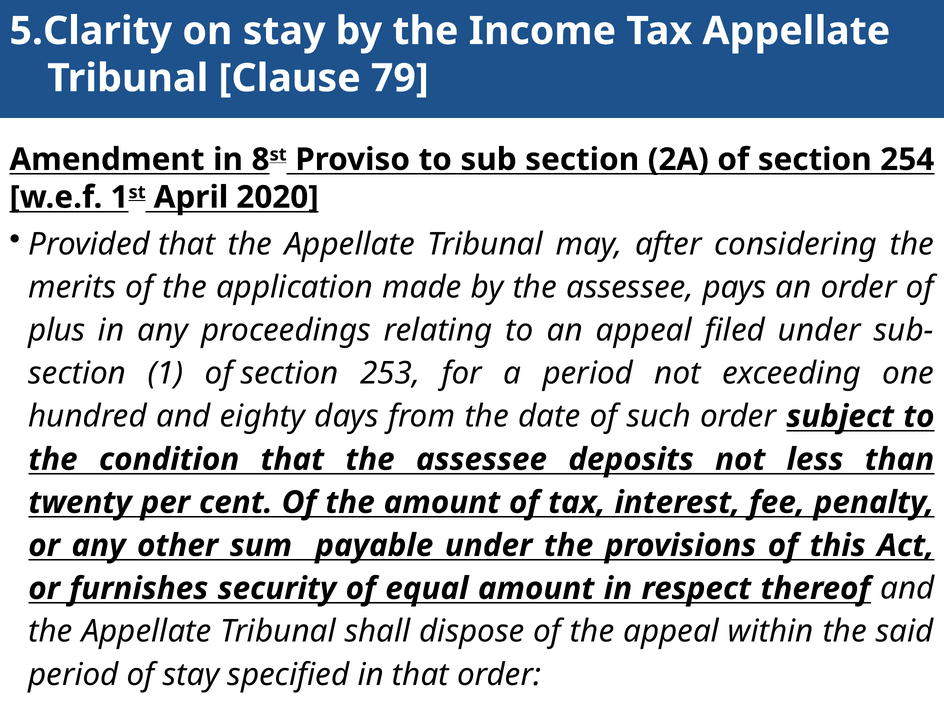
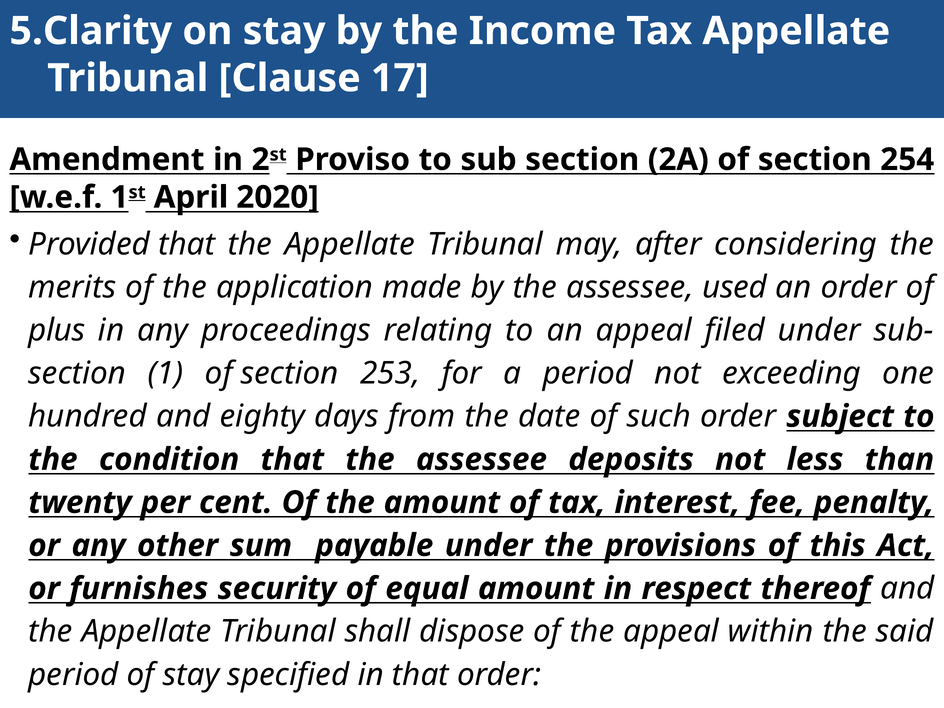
79: 79 -> 17 (400, 78)
8: 8 -> 2 (261, 160)
pays: pays -> used (735, 287)
